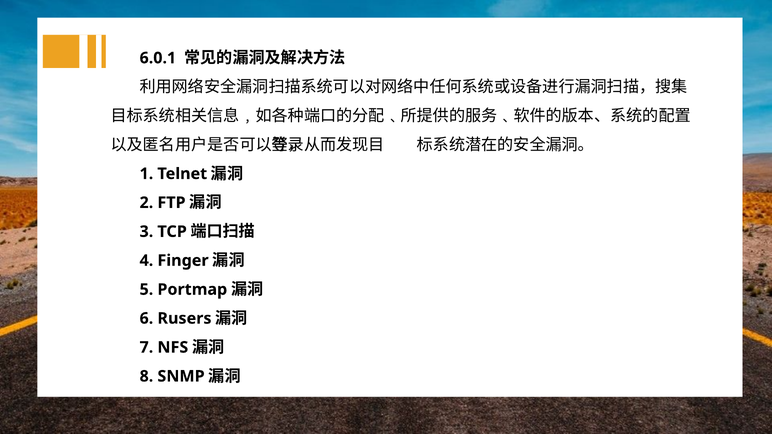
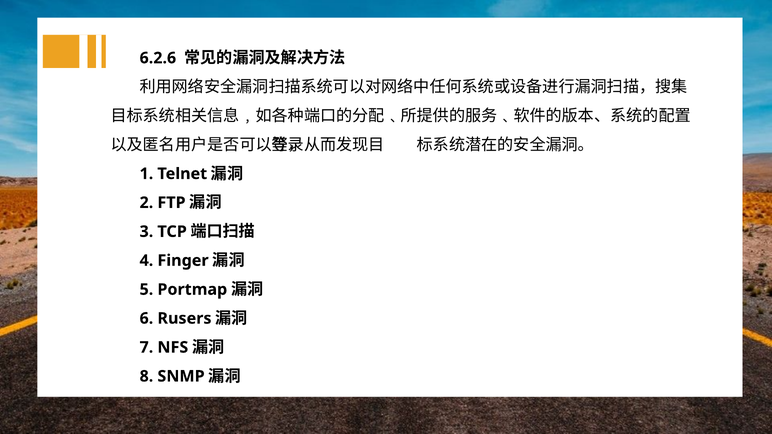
6.0.1: 6.0.1 -> 6.2.6 (158, 58)
